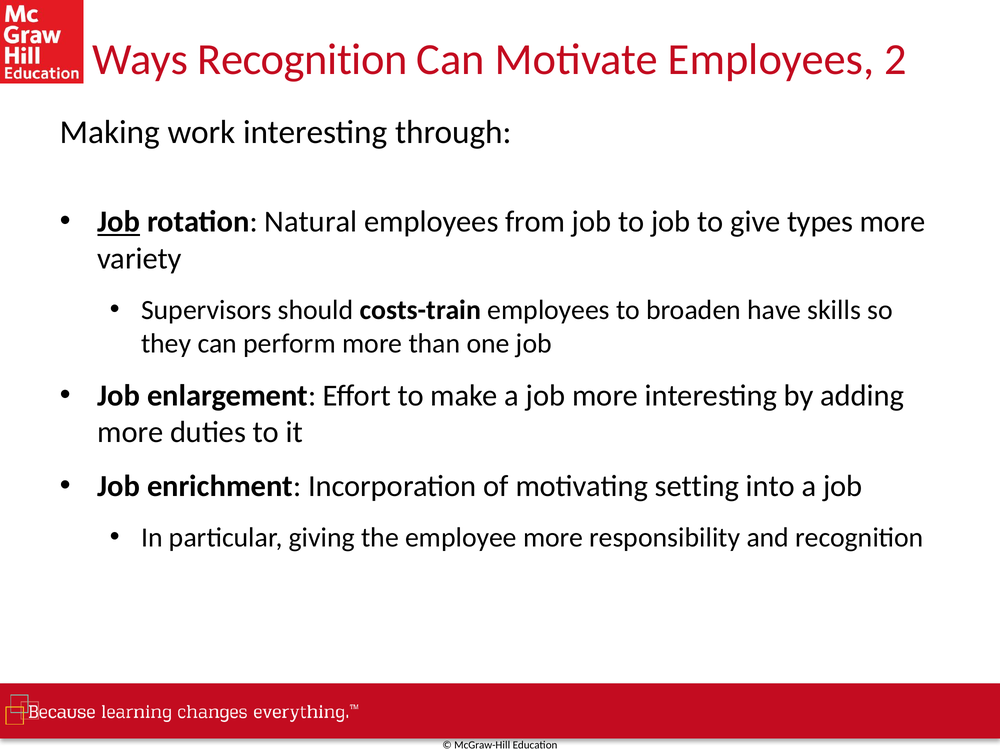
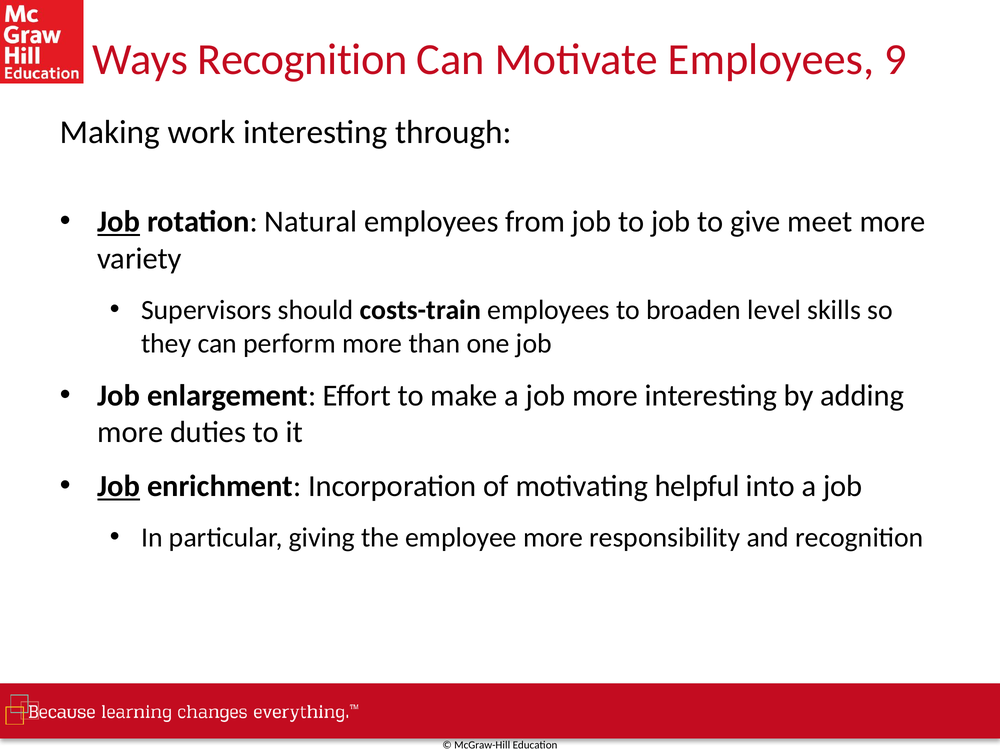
2: 2 -> 9 (895, 60)
types: types -> meet (820, 222)
have: have -> level (774, 310)
Job underline: none -> present (119, 486)
setting: setting -> helpful (697, 486)
